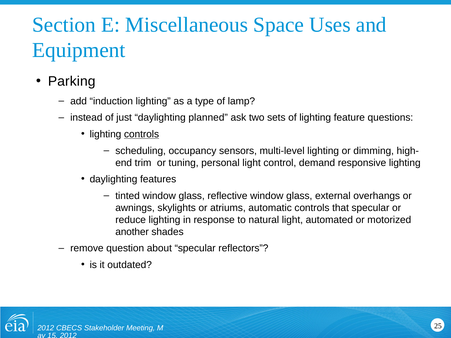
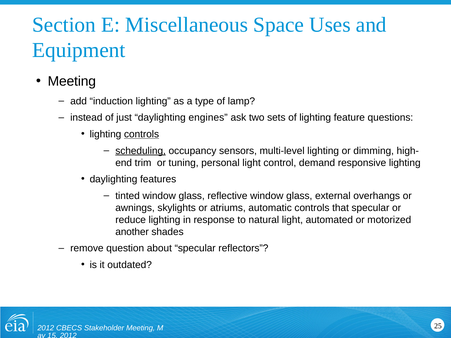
Parking: Parking -> Meeting (72, 81)
planned: planned -> engines (208, 118)
scheduling underline: none -> present (141, 151)
